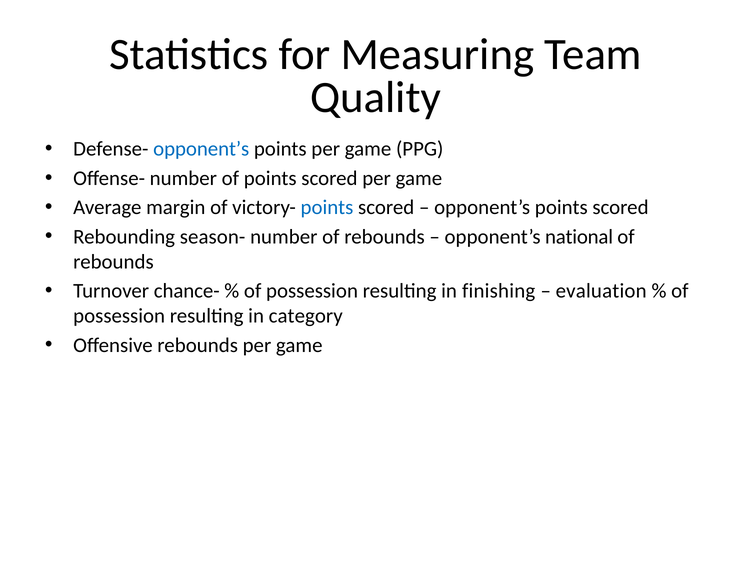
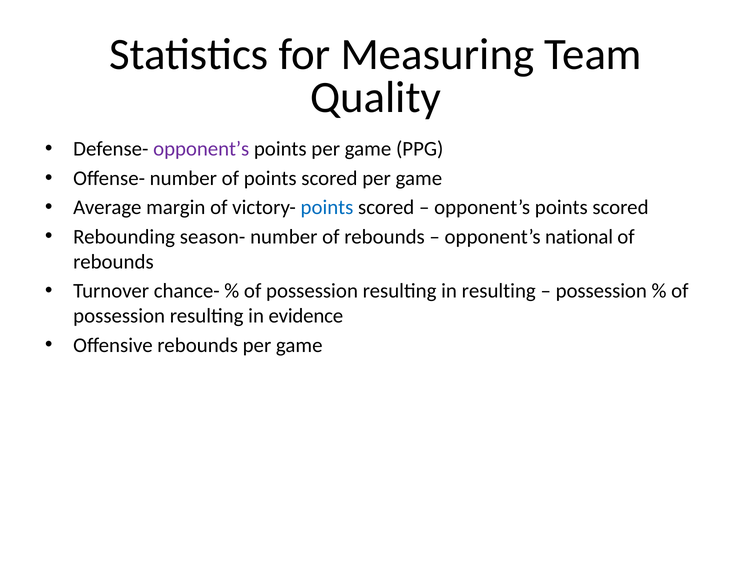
opponent’s colour: blue -> purple (201, 149)
in finishing: finishing -> resulting (499, 291)
evaluation: evaluation -> possession (601, 291)
category: category -> evidence (306, 316)
